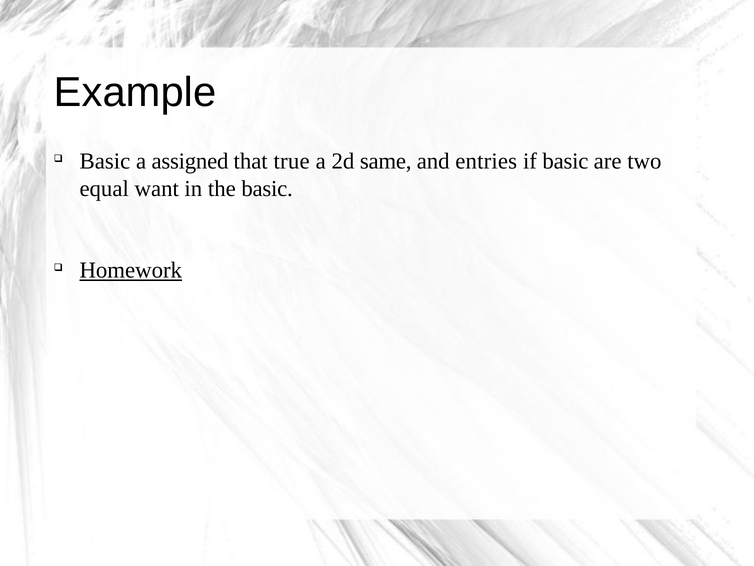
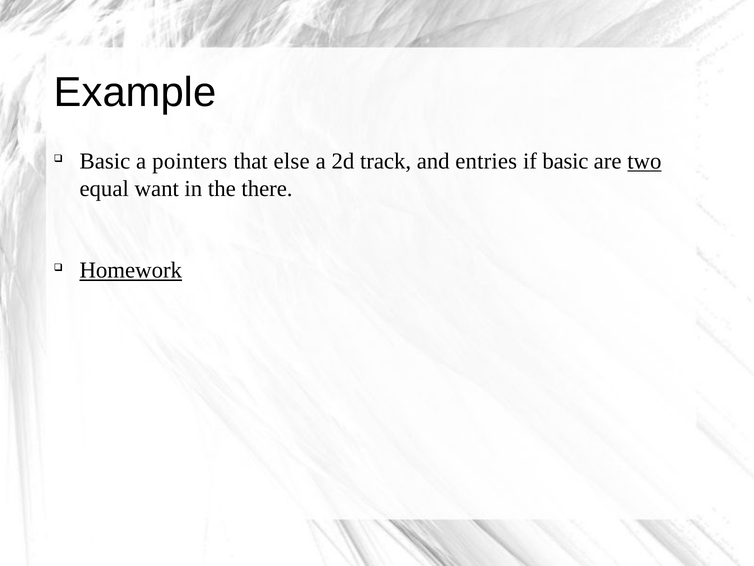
assigned: assigned -> pointers (190, 161)
true: true -> else (292, 161)
same: same -> track (386, 161)
two underline: none -> present (644, 161)
the basic: basic -> there (267, 188)
